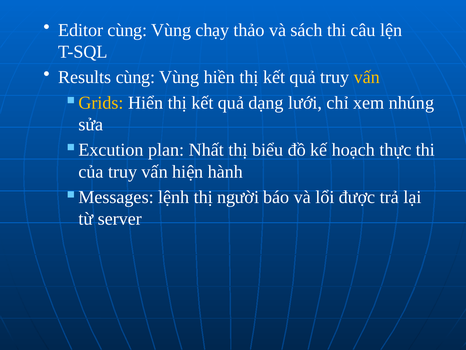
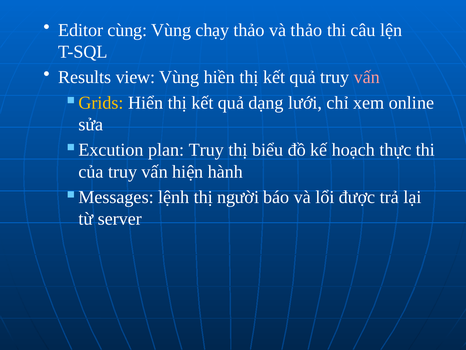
và sách: sách -> thảo (306, 30)
Results cùng: cùng -> view (135, 77)
vấn colour: yellow -> pink (367, 77)
nhúng: nhúng -> online (411, 103)
plan Nhất: Nhất -> Truy (206, 150)
